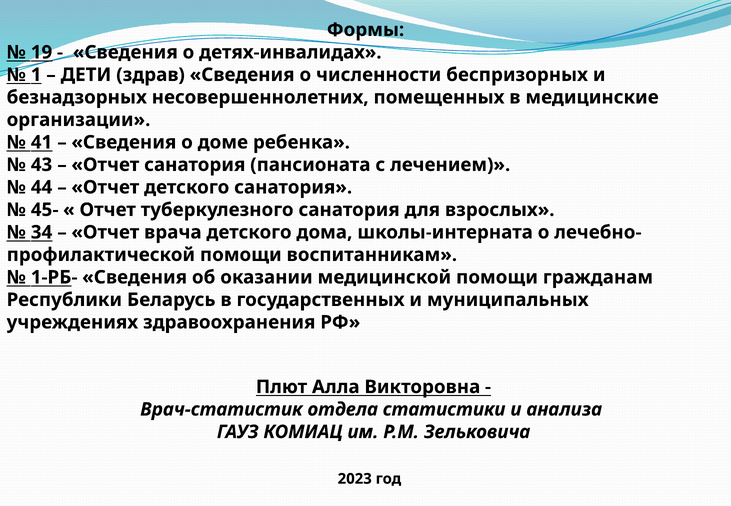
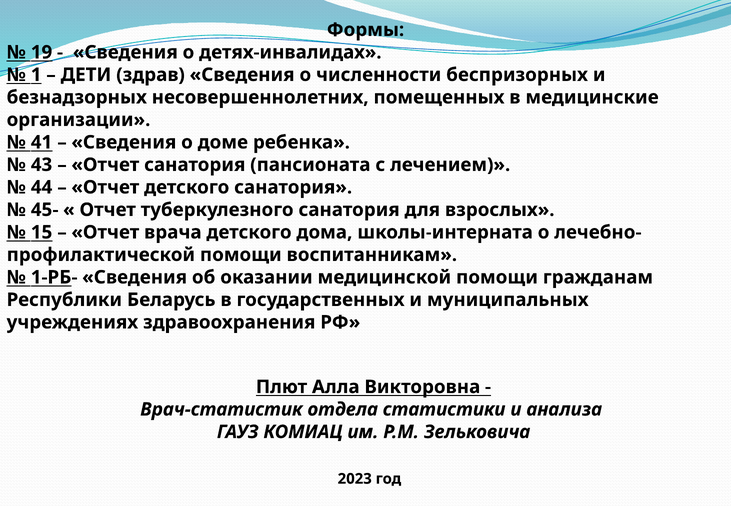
34: 34 -> 15 (42, 232)
